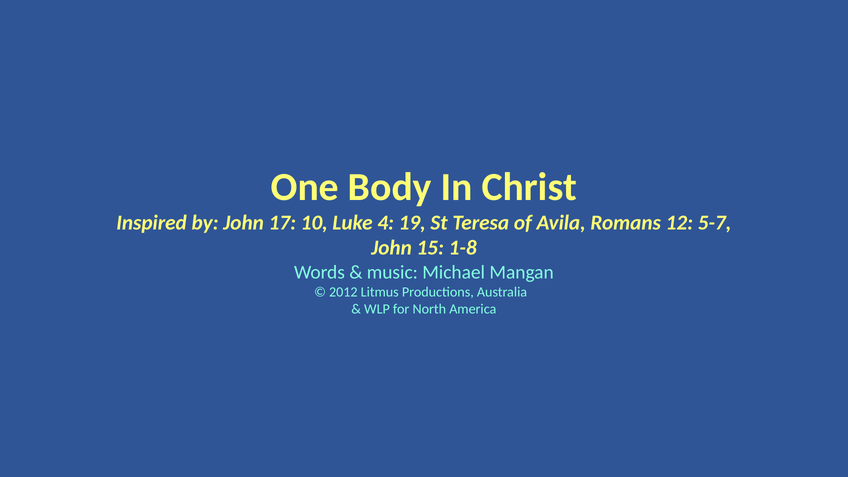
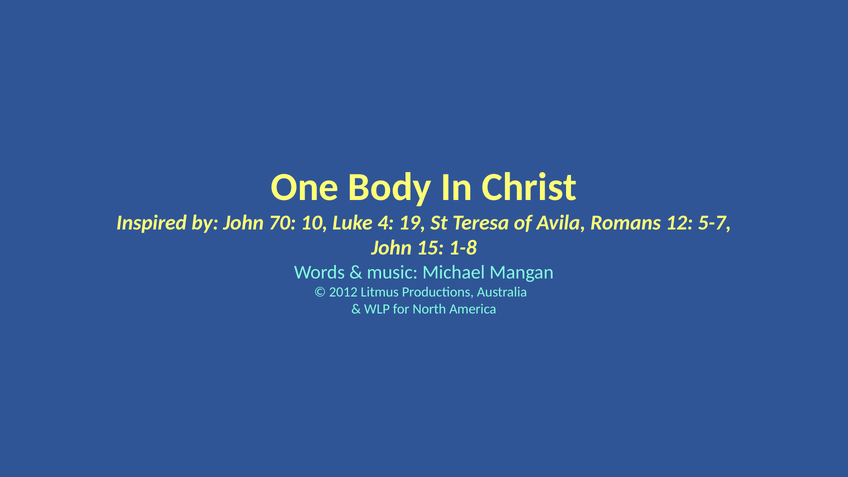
17: 17 -> 70 (282, 223)
